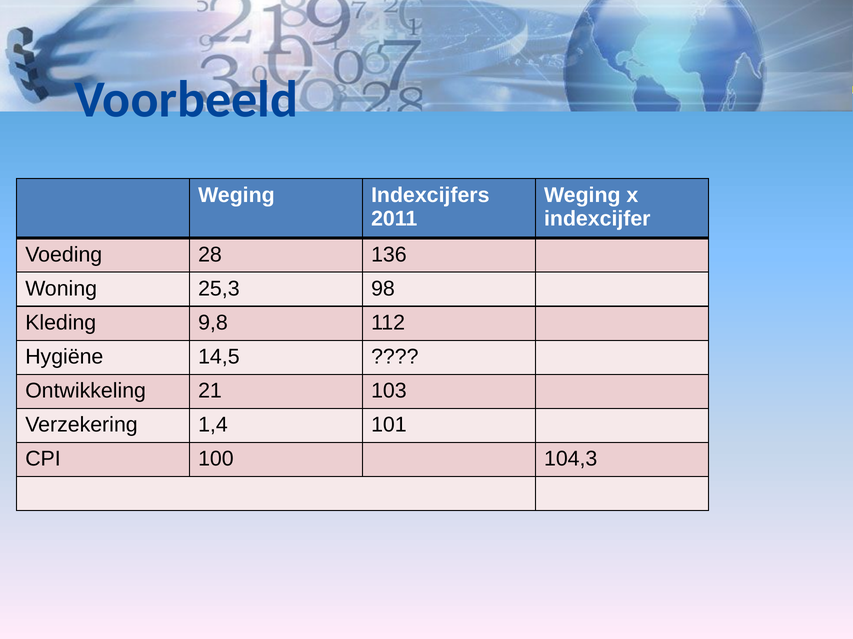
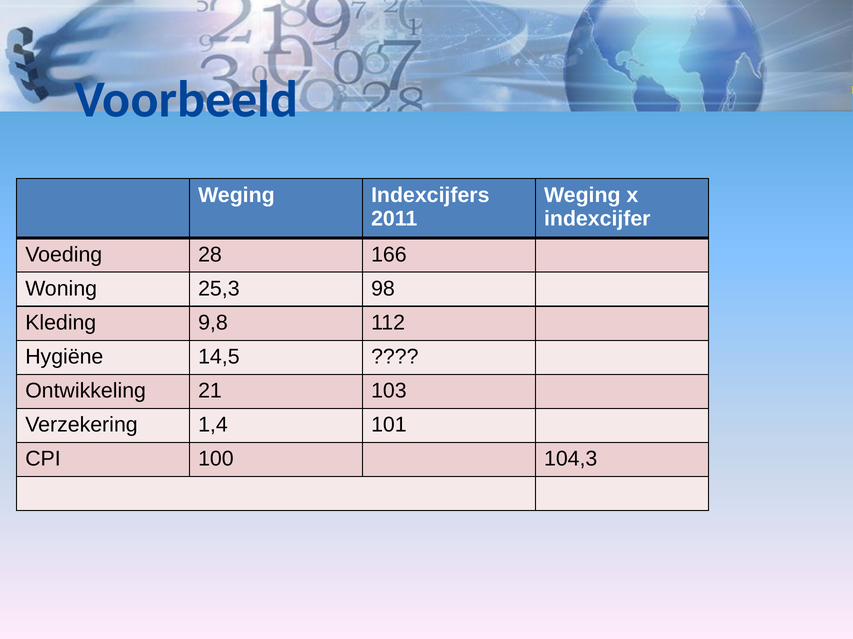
136: 136 -> 166 (389, 255)
